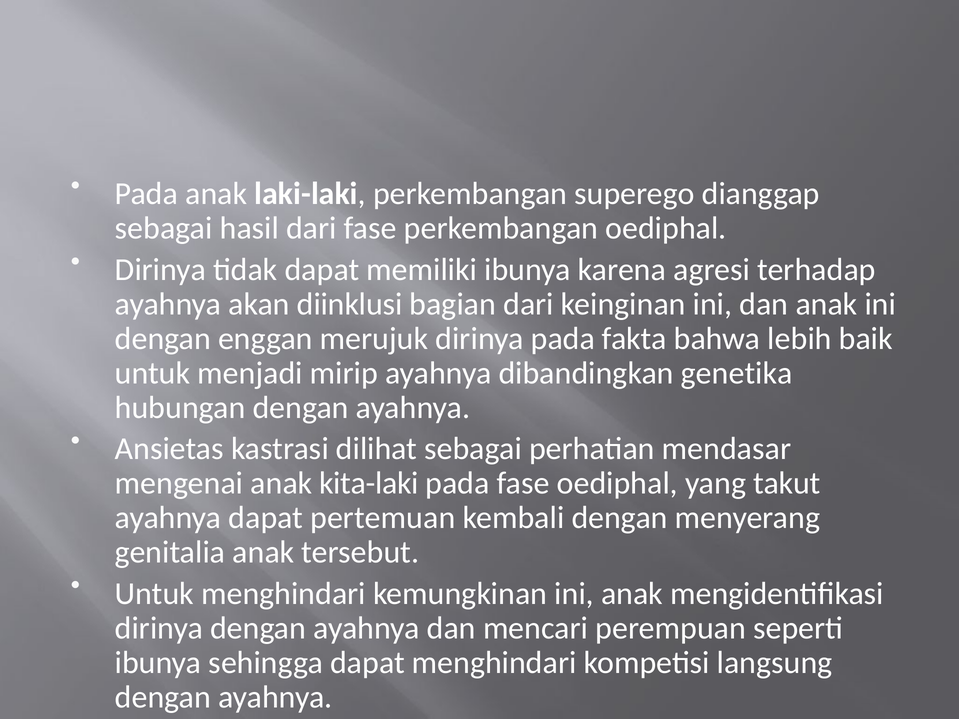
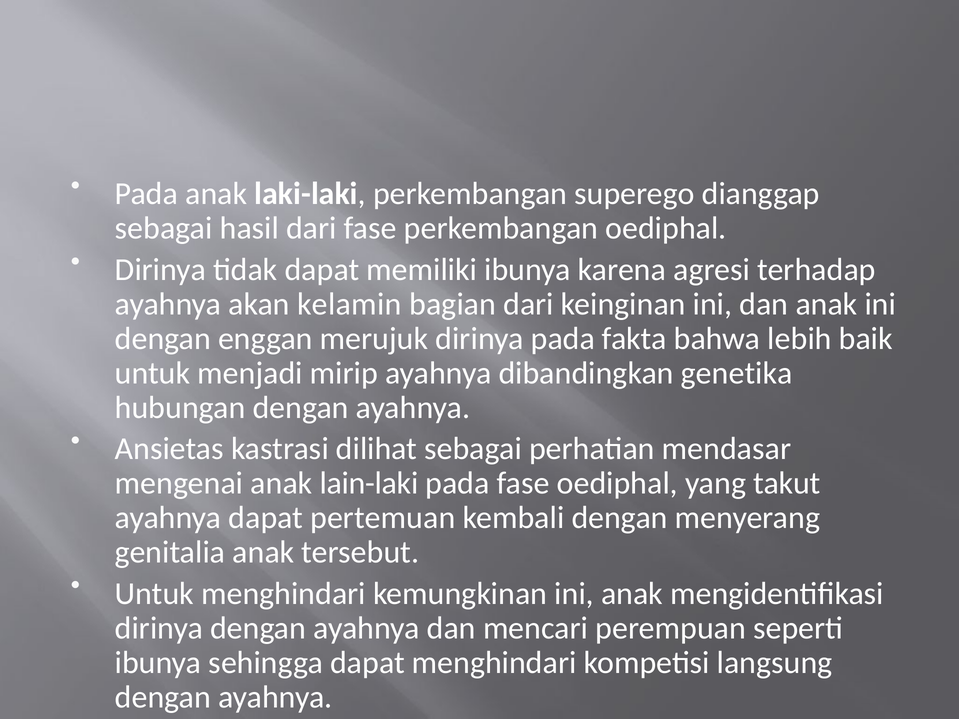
diinklusi: diinklusi -> kelamin (349, 304)
kita-laki: kita-laki -> lain-laki (369, 483)
